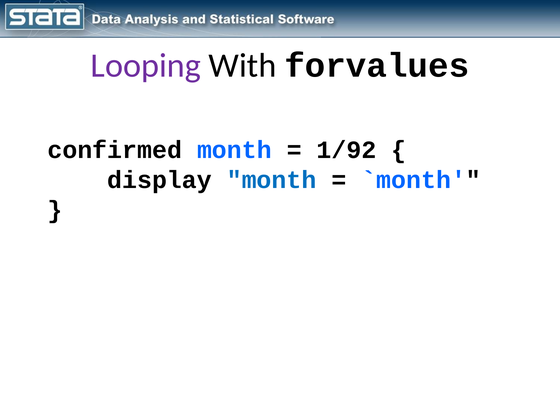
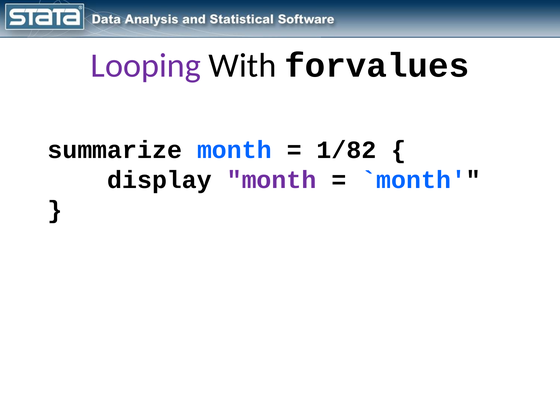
confirmed: confirmed -> summarize (115, 150)
1/92: 1/92 -> 1/82 (346, 150)
month colour: blue -> purple (272, 180)
